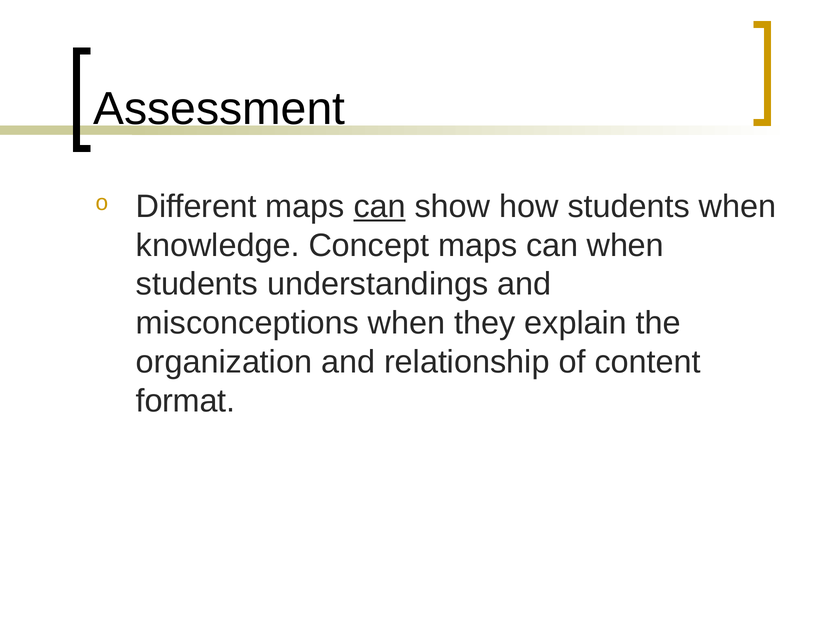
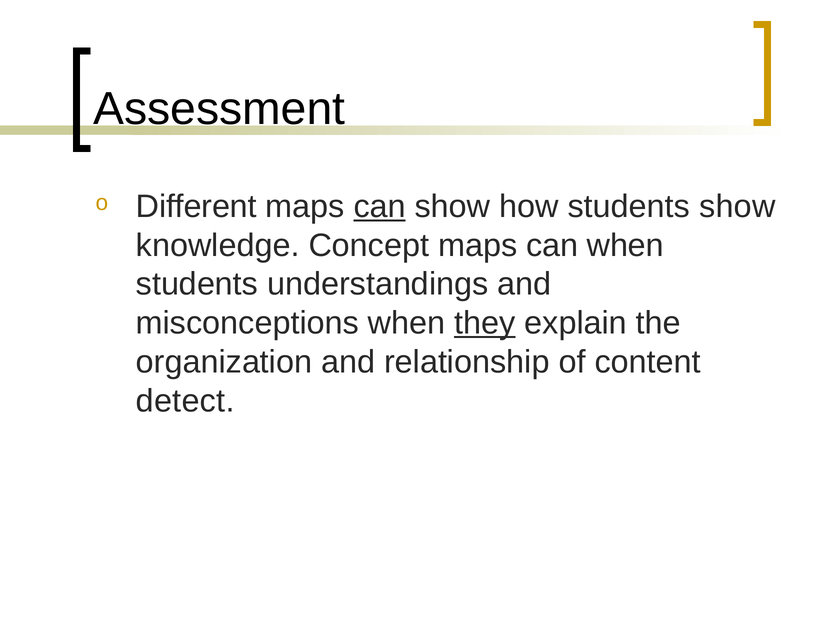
students when: when -> show (737, 207)
they underline: none -> present (485, 323)
format: format -> detect (185, 401)
